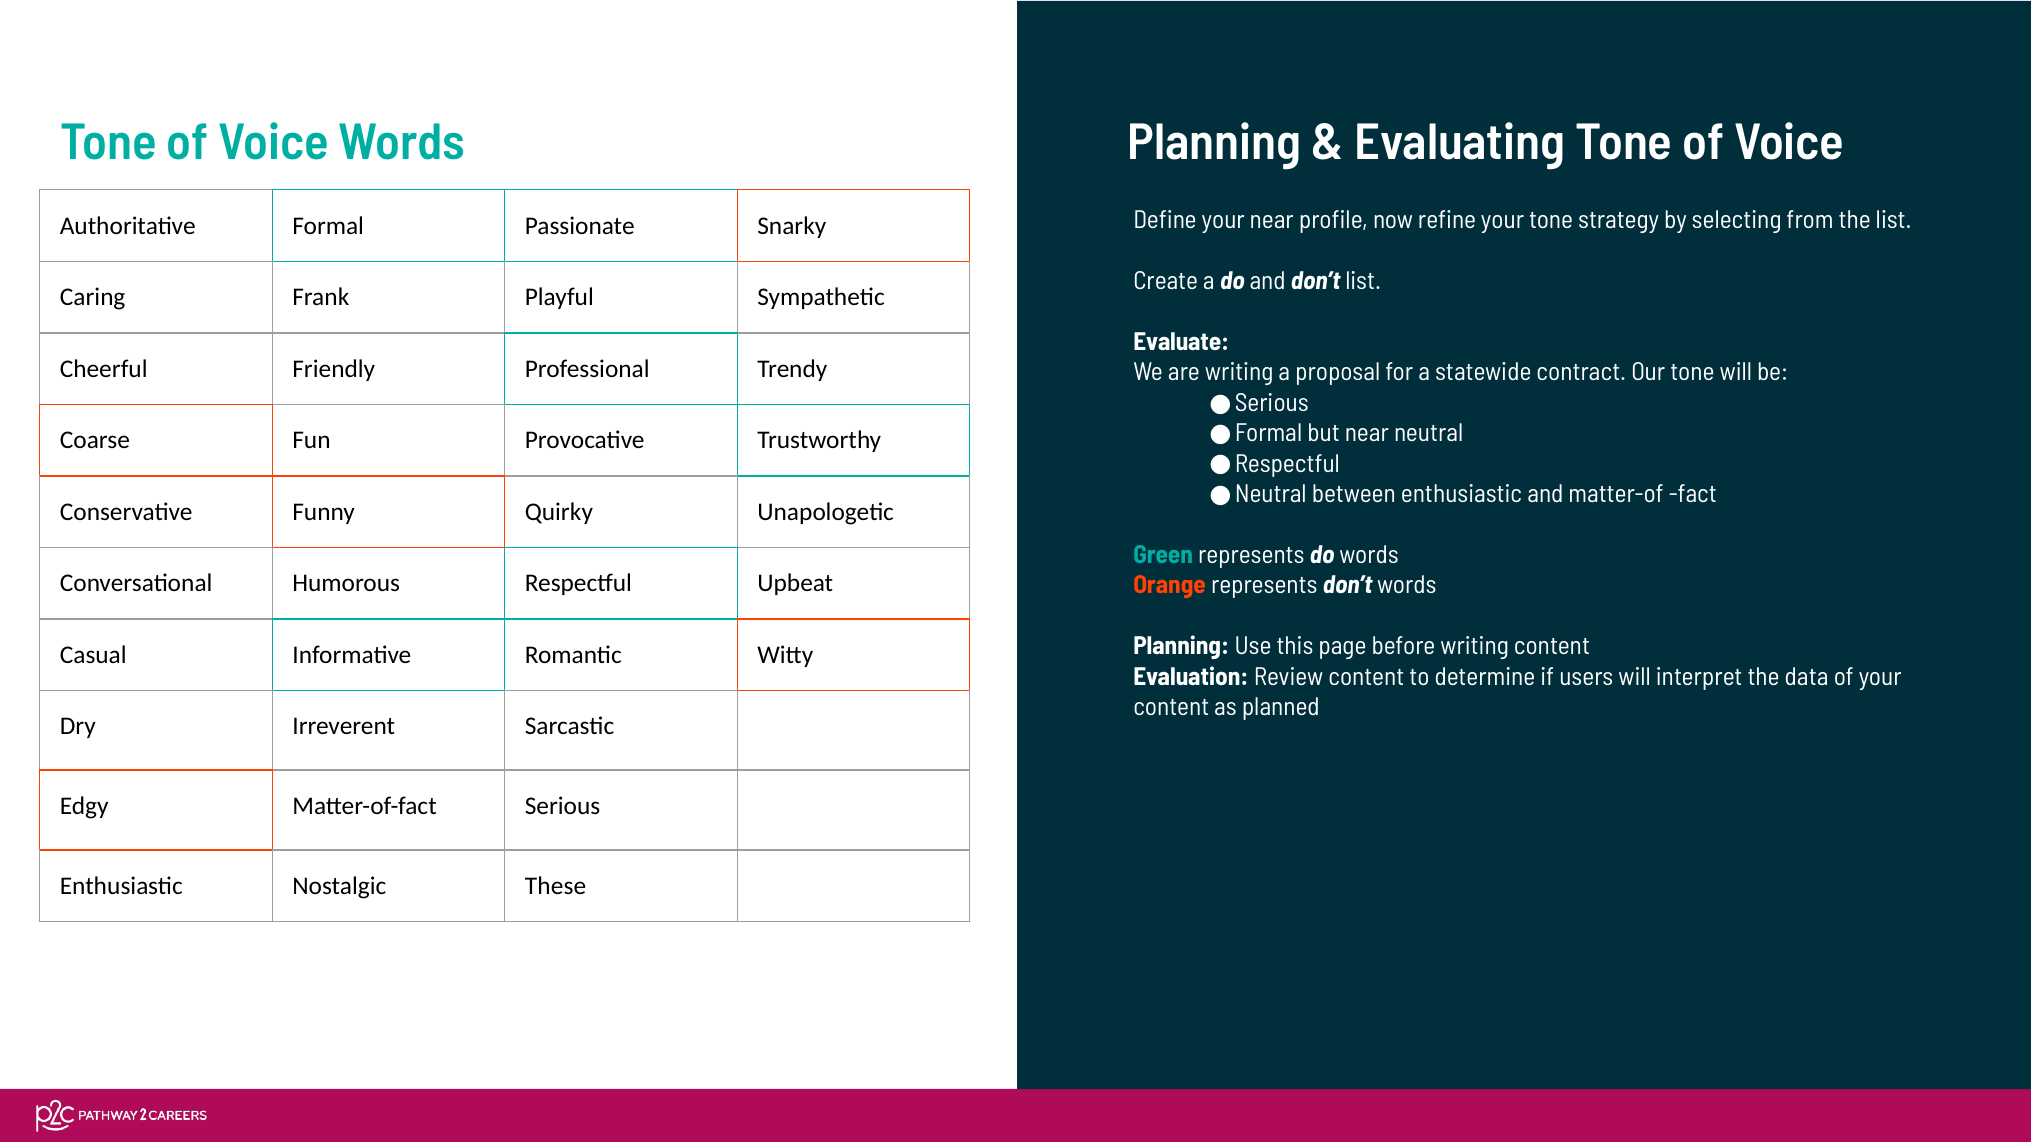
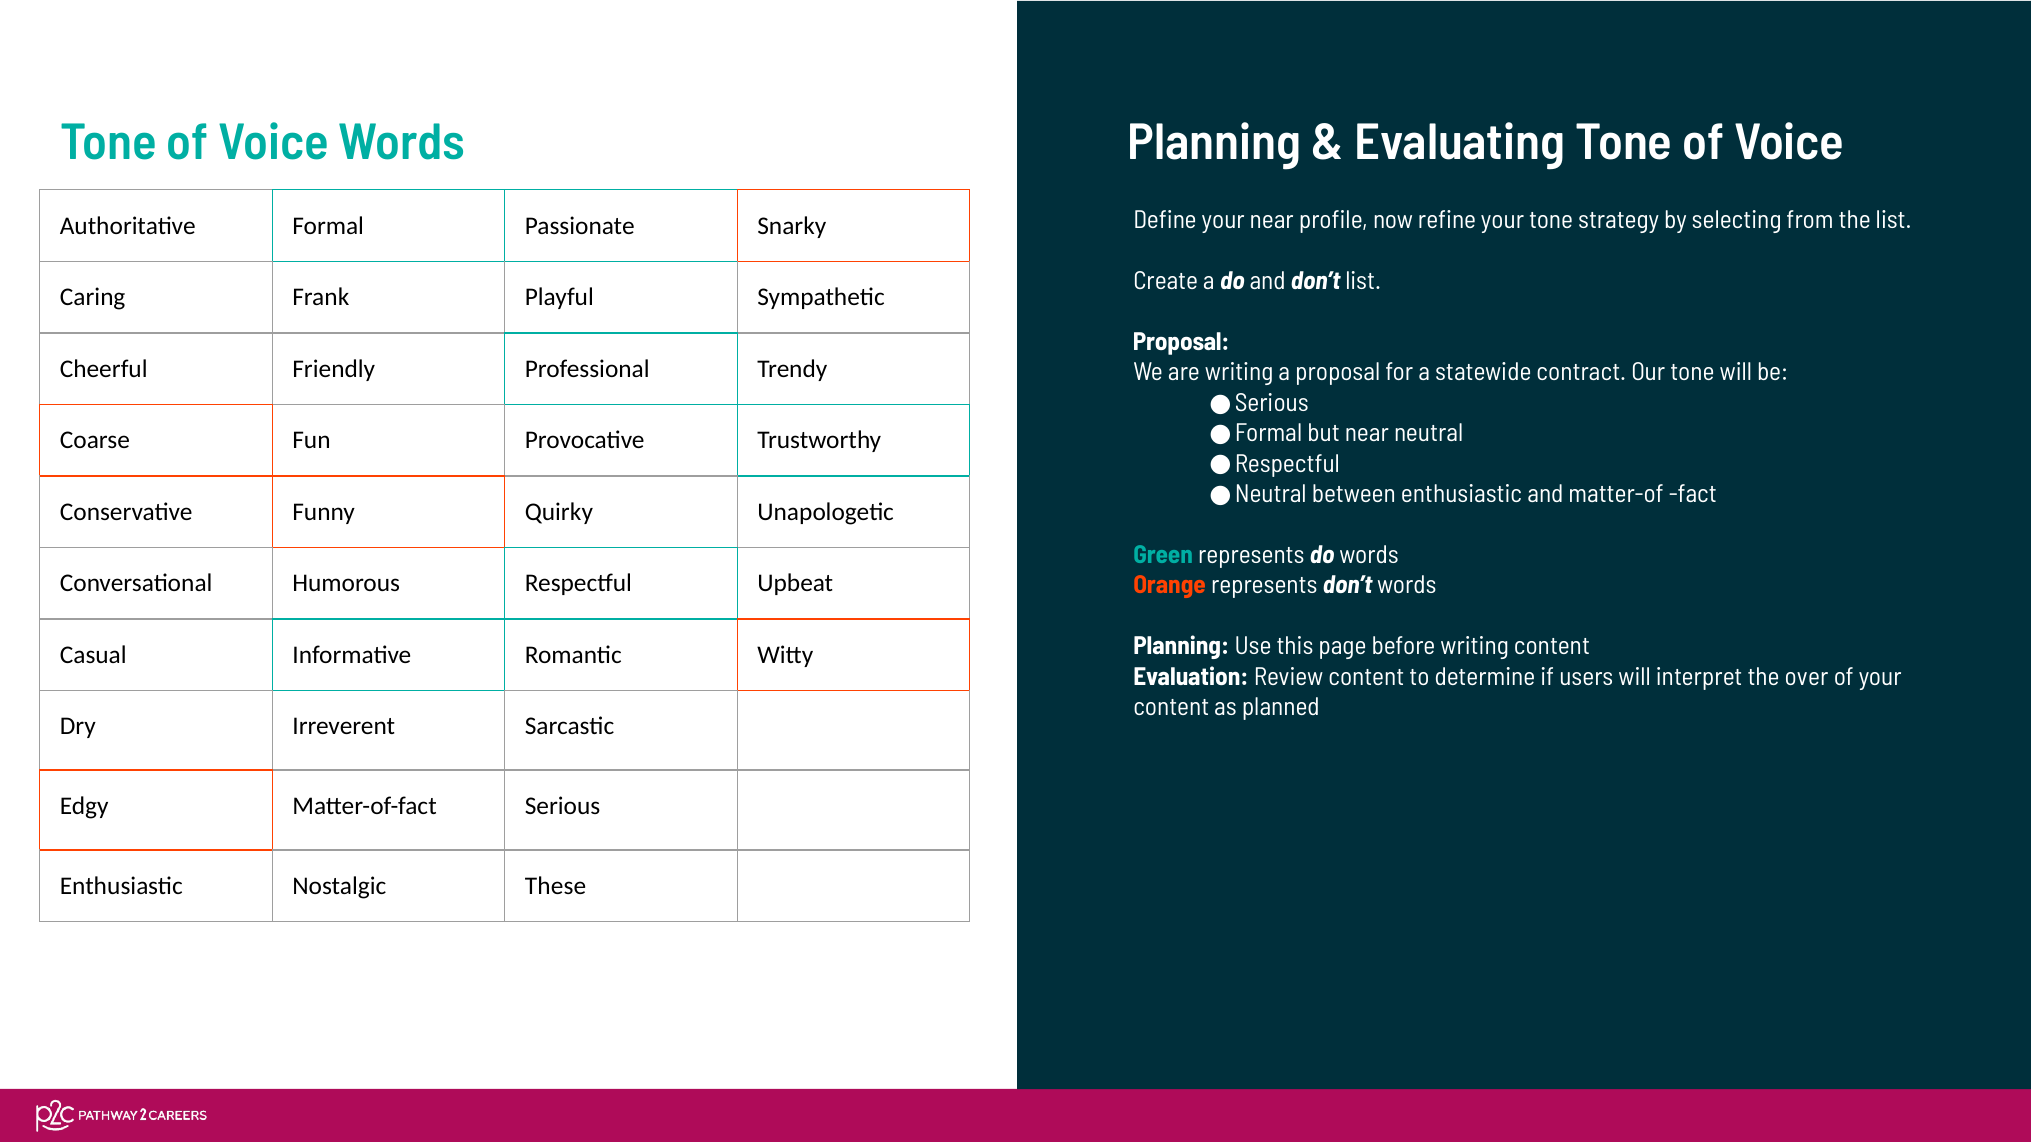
Evaluate: Evaluate -> Proposal (1181, 342)
data: data -> over (1807, 677)
